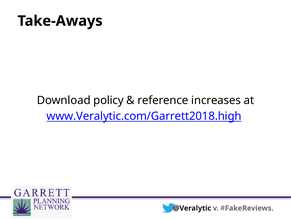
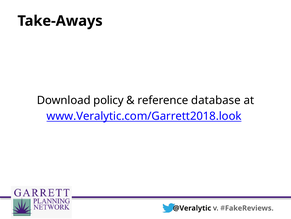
increases: increases -> database (216, 100)
www.Veralytic.com/Garrett2018.high: www.Veralytic.com/Garrett2018.high -> www.Veralytic.com/Garrett2018.look (144, 116)
